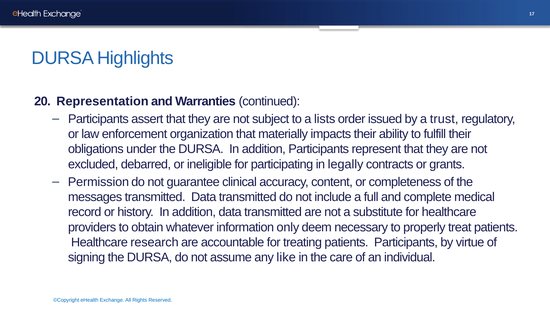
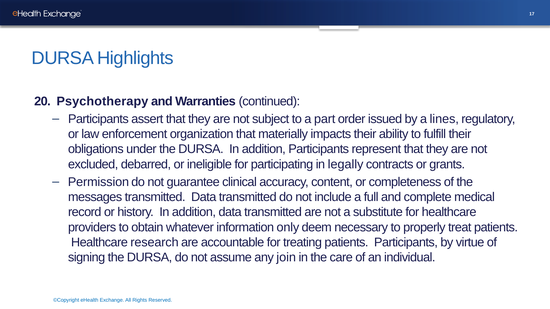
Representation: Representation -> Psychotherapy (102, 101)
lists: lists -> part (325, 119)
trust: trust -> lines (444, 119)
like: like -> join (286, 258)
